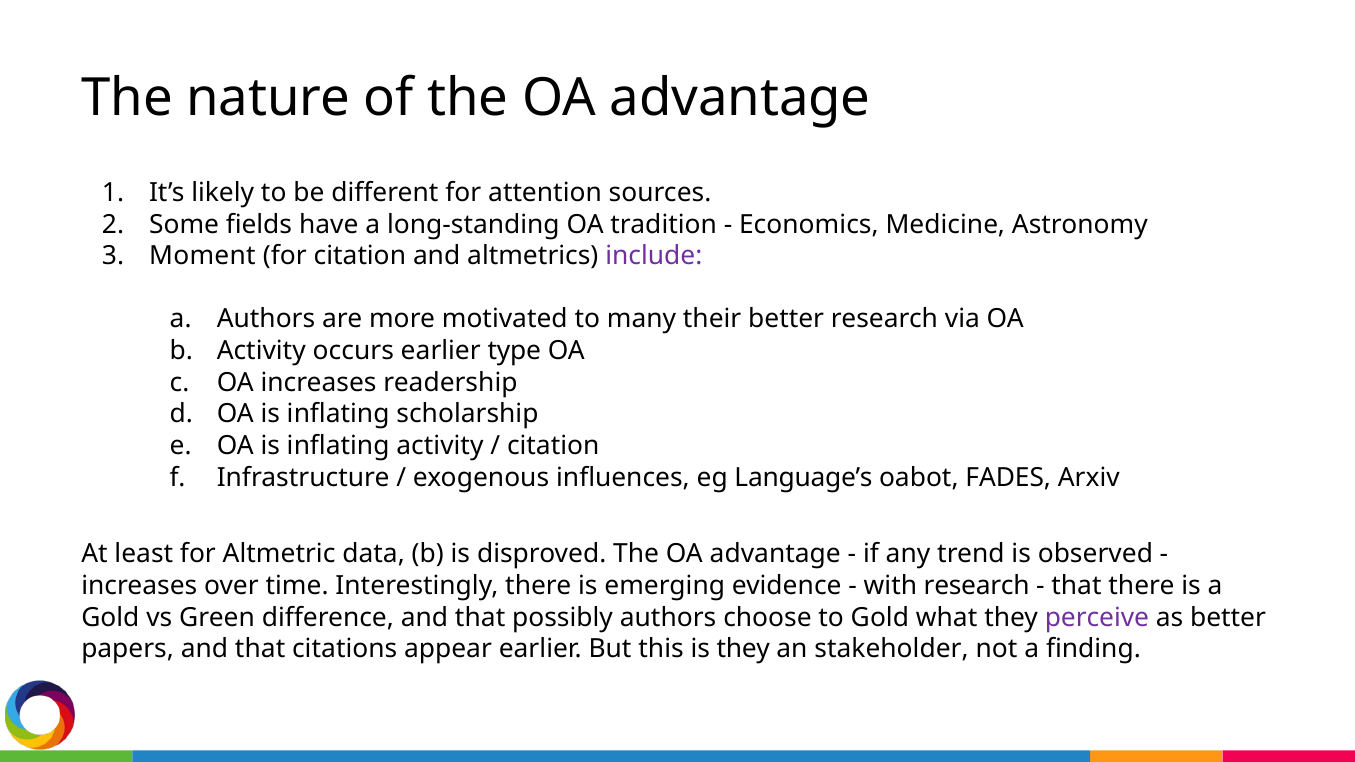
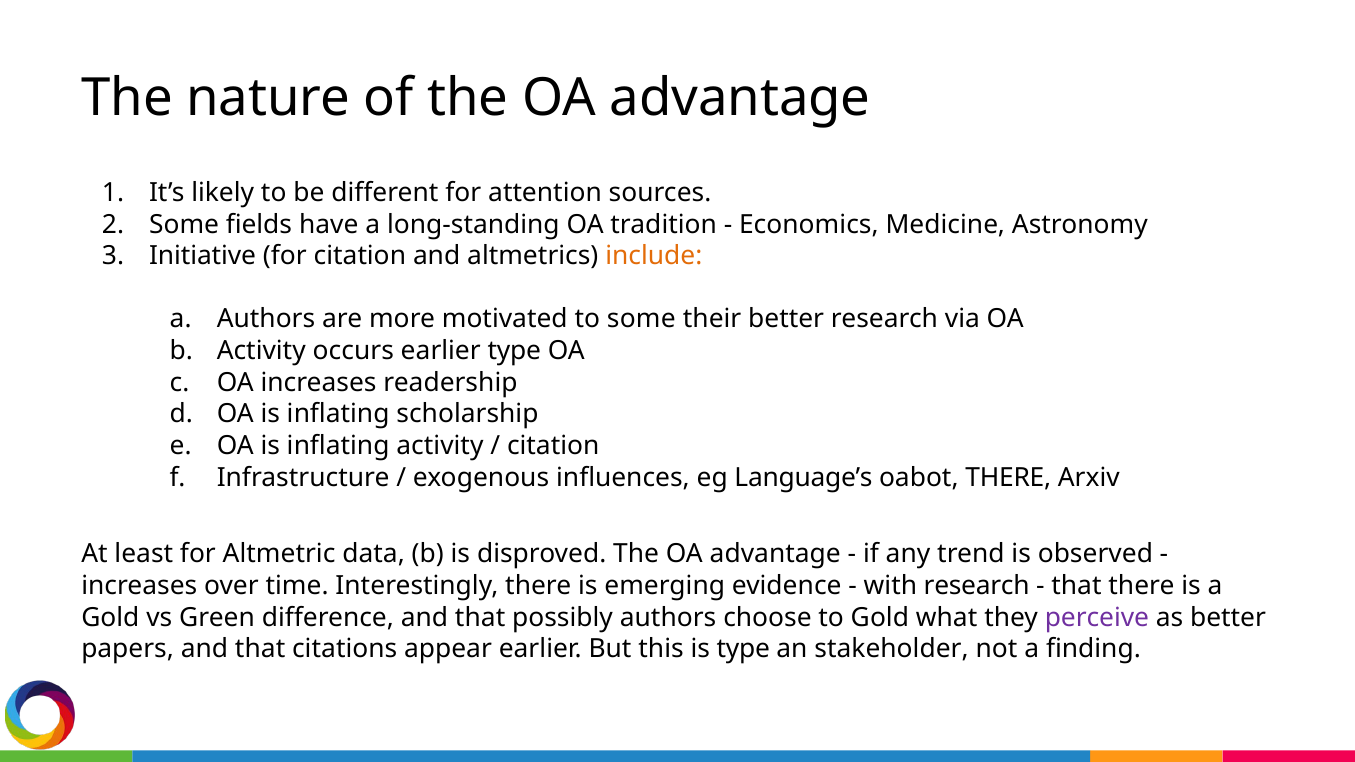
Moment: Moment -> Initiative (203, 256)
include colour: purple -> orange (654, 256)
to many: many -> some (641, 319)
oabot FADES: FADES -> THERE (1008, 478)
is they: they -> type (743, 649)
